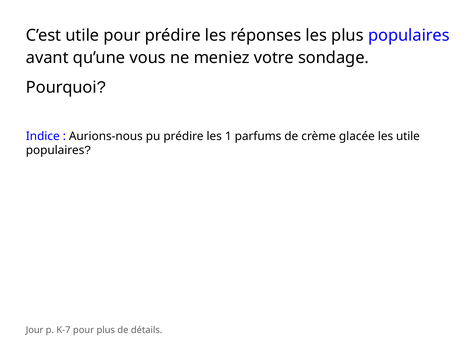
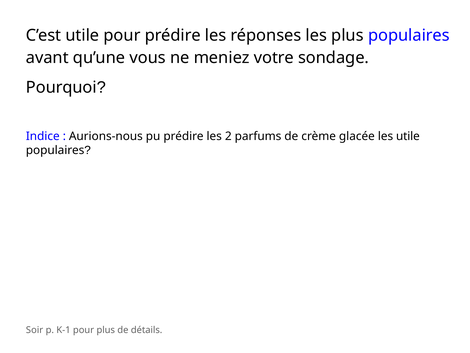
1: 1 -> 2 (228, 136)
Jour: Jour -> Soir (35, 330)
K-7: K-7 -> K-1 (63, 330)
